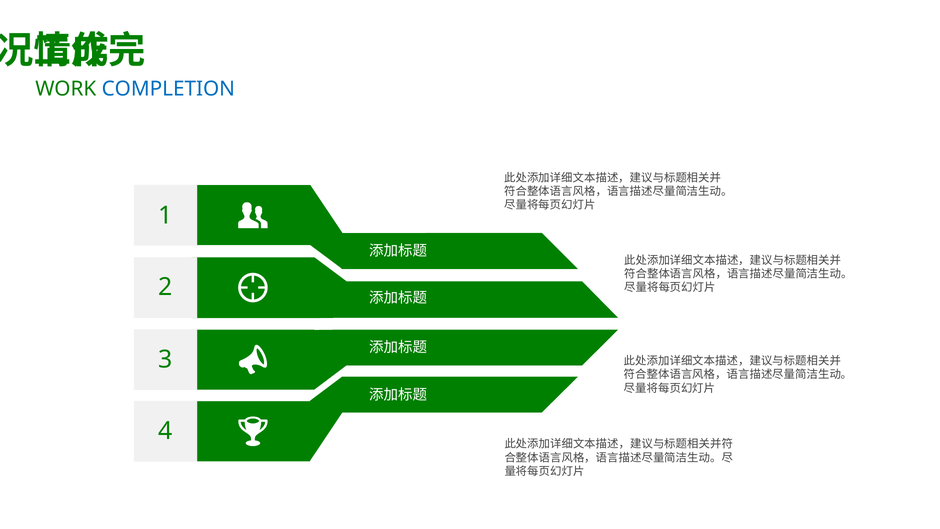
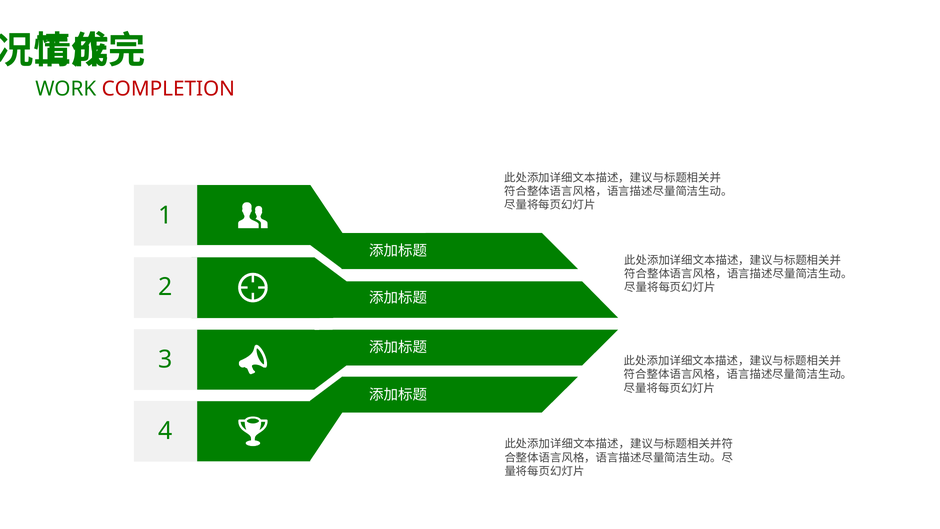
COMPLETION colour: blue -> red (168, 89)
